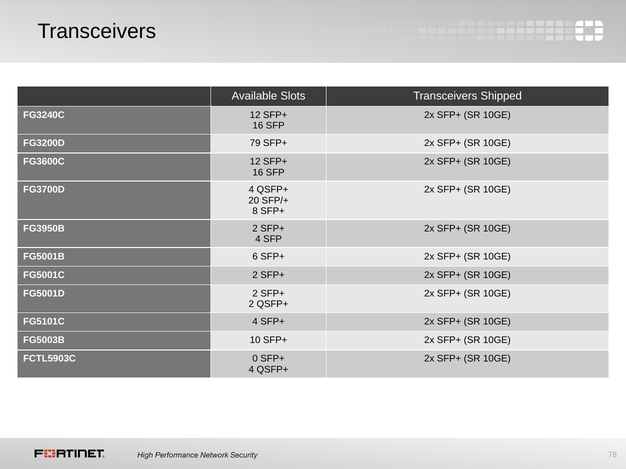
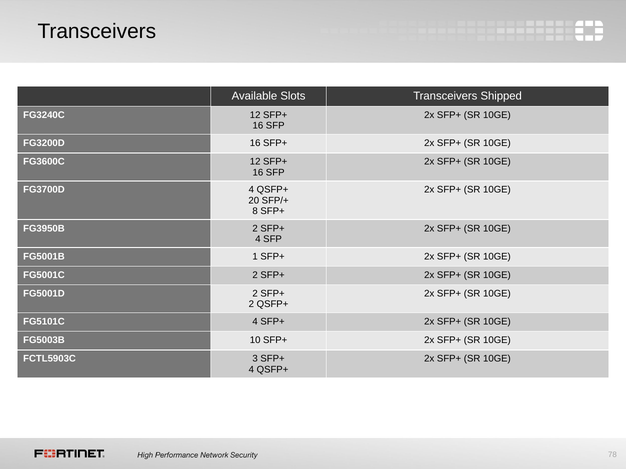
FG3200D 79: 79 -> 16 (255, 143)
6: 6 -> 1 (255, 257)
0: 0 -> 3 (255, 359)
